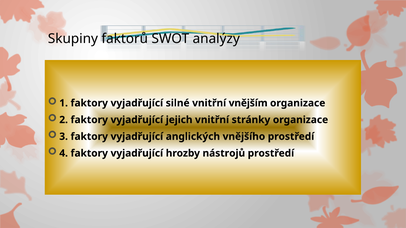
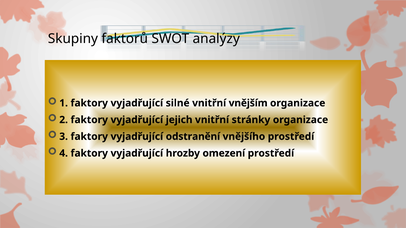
anglických: anglických -> odstranění (193, 137)
nástrojů: nástrojů -> omezení (224, 153)
